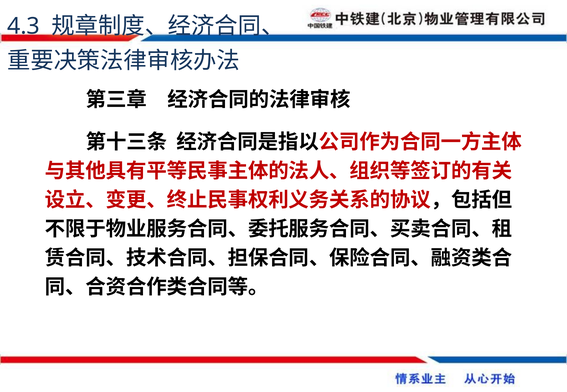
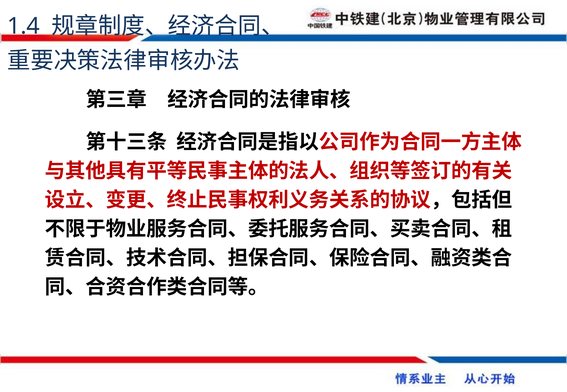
4.3: 4.3 -> 1.4 (24, 26)
